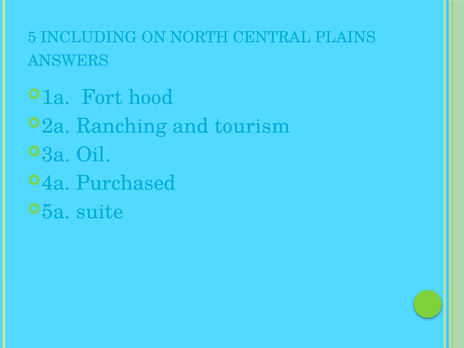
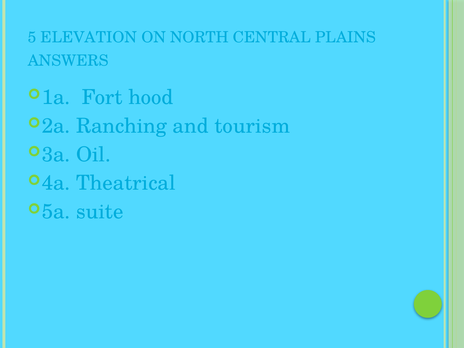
INCLUDING: INCLUDING -> ELEVATION (89, 37)
Purchased: Purchased -> Theatrical (126, 183)
